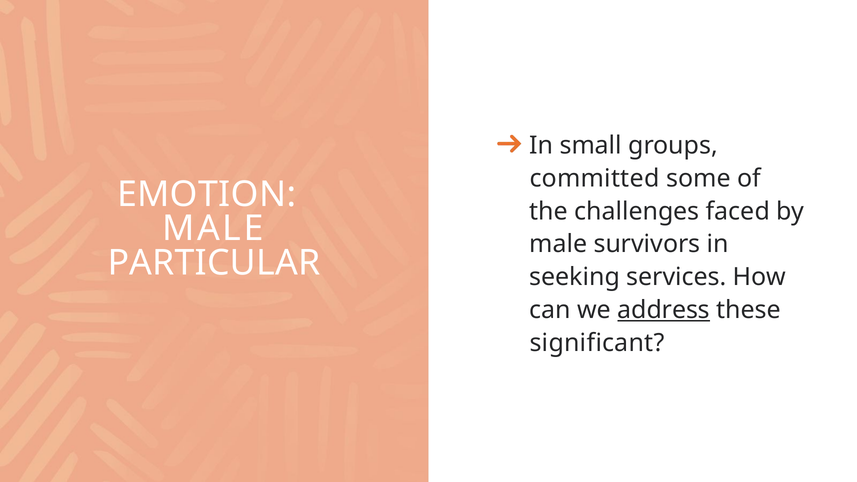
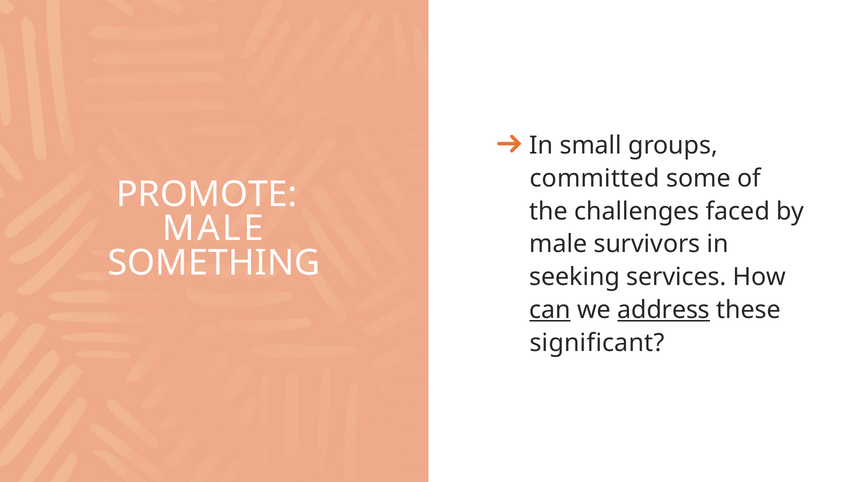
EMOTION: EMOTION -> PROMOTE (207, 194)
PARTICULAR: PARTICULAR -> SOMETHING (214, 263)
can underline: none -> present (550, 310)
